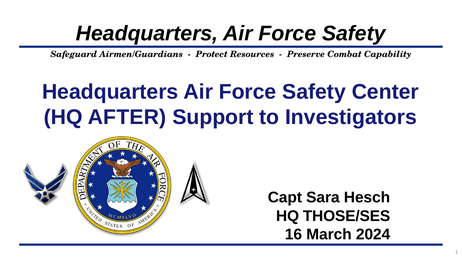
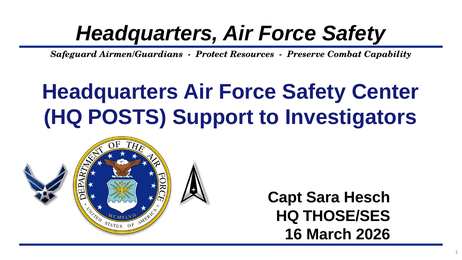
AFTER: AFTER -> POSTS (127, 117)
2024: 2024 -> 2026 (373, 234)
